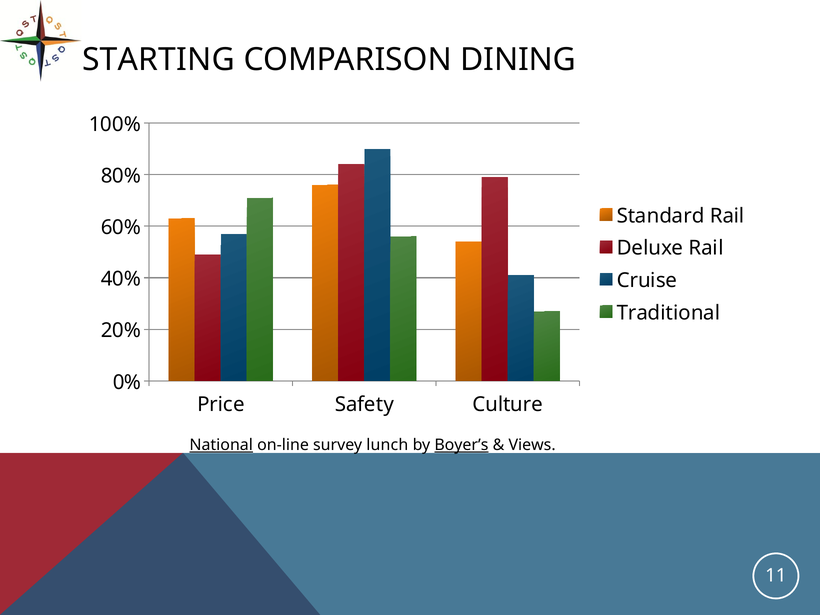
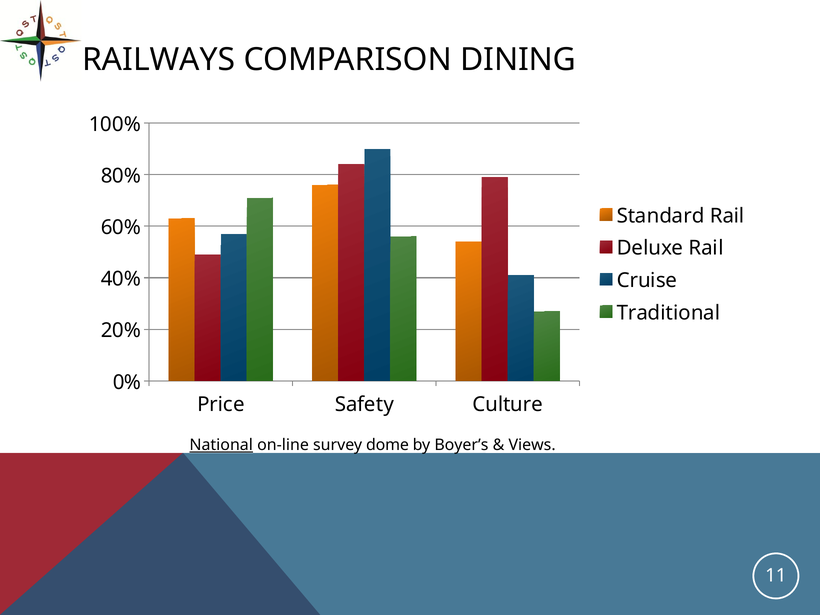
STARTING: STARTING -> RAILWAYS (159, 60)
lunch: lunch -> dome (387, 445)
Boyer’s underline: present -> none (461, 445)
